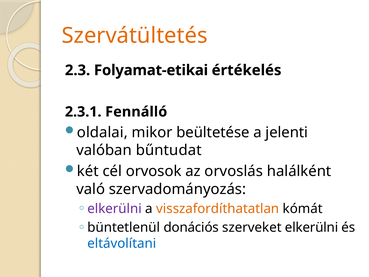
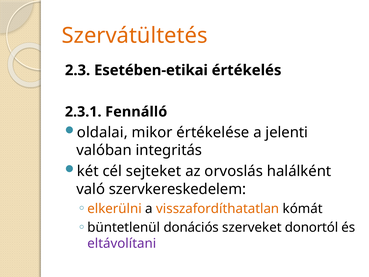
Folyamat-etikai: Folyamat-etikai -> Esetében-etikai (151, 70)
beültetése: beültetése -> értékelése (213, 132)
bűntudat: bűntudat -> integritás (169, 150)
orvosok: orvosok -> sejteket (154, 171)
szervadományozás: szervadományozás -> szervkereskedelem (177, 189)
elkerülni colour: purple -> orange (115, 209)
szerveket elkerülni: elkerülni -> donortól (312, 227)
eltávolítani colour: blue -> purple (122, 243)
